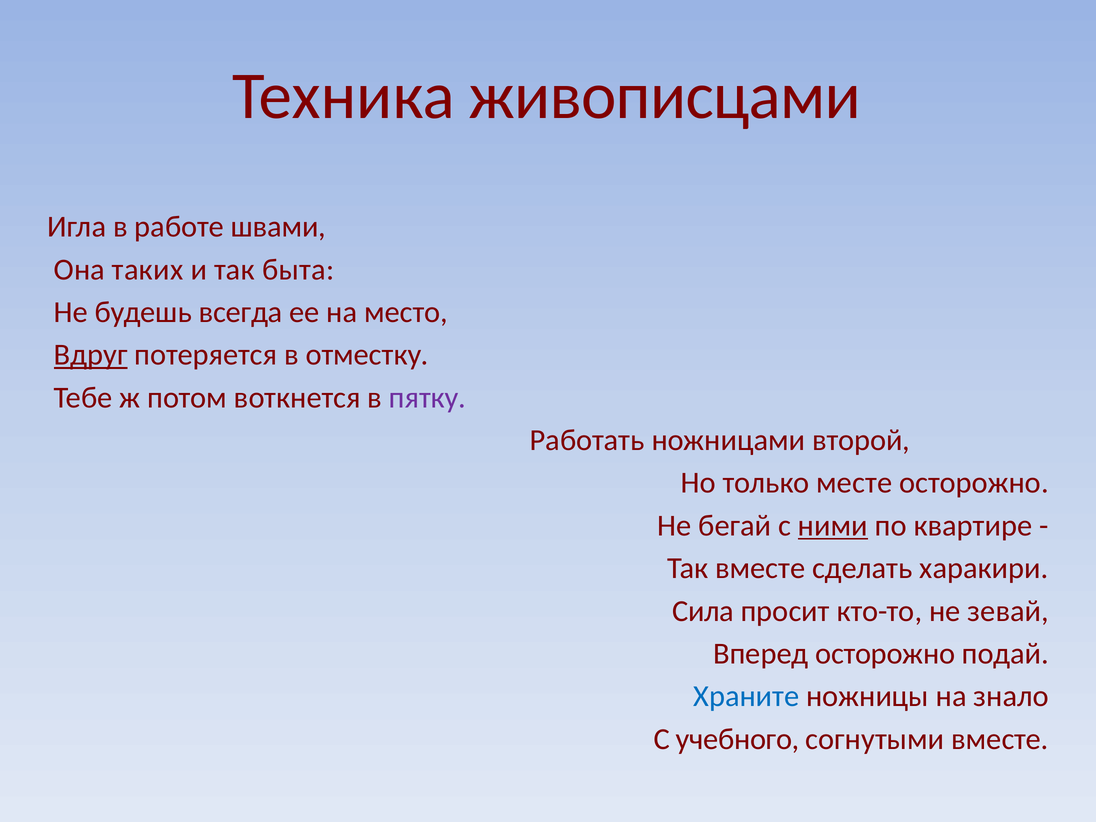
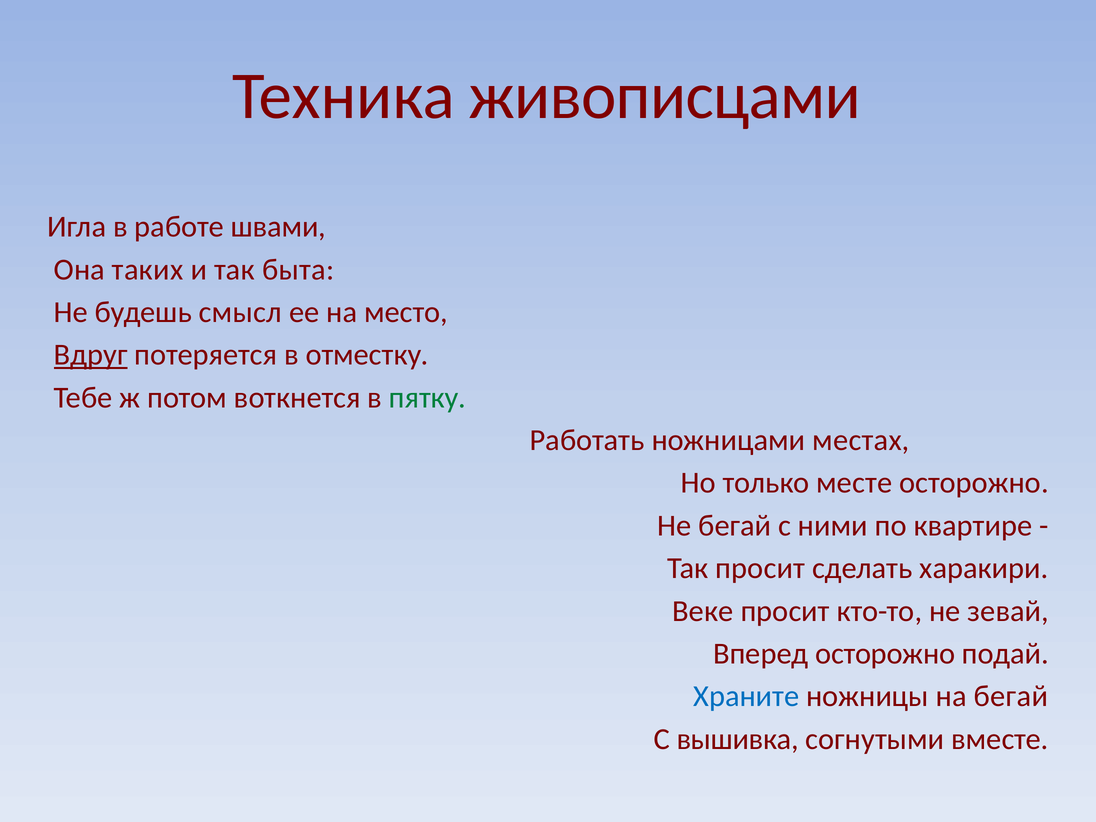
всегда: всегда -> смысл (240, 312)
пятку colour: purple -> green (428, 398)
второй: второй -> местах (861, 440)
ними underline: present -> none (833, 526)
Так вместе: вместе -> просит (760, 568)
Сила: Сила -> Веке (703, 611)
на знало: знало -> бегай (1011, 696)
учебного: учебного -> вышивка (738, 739)
